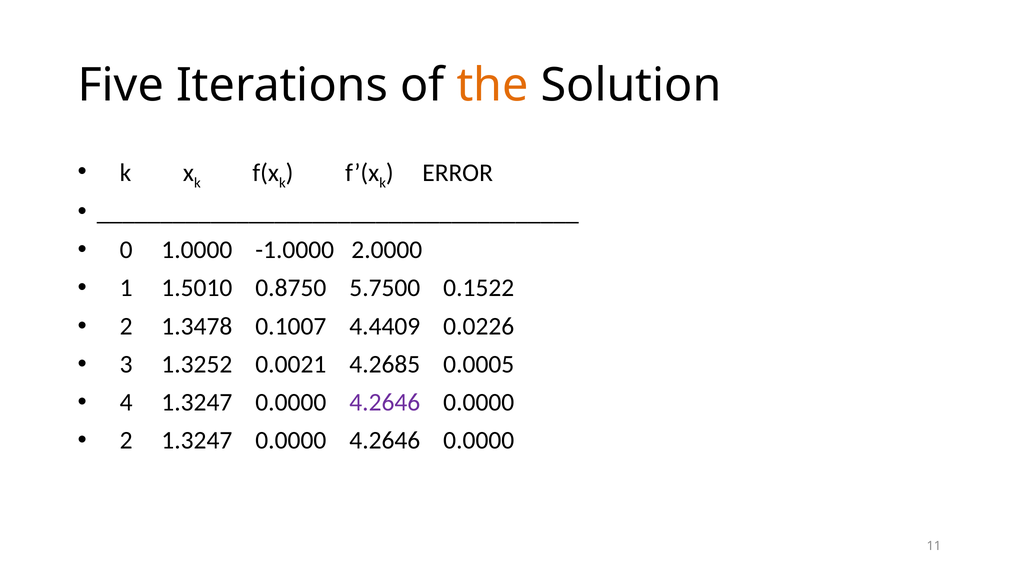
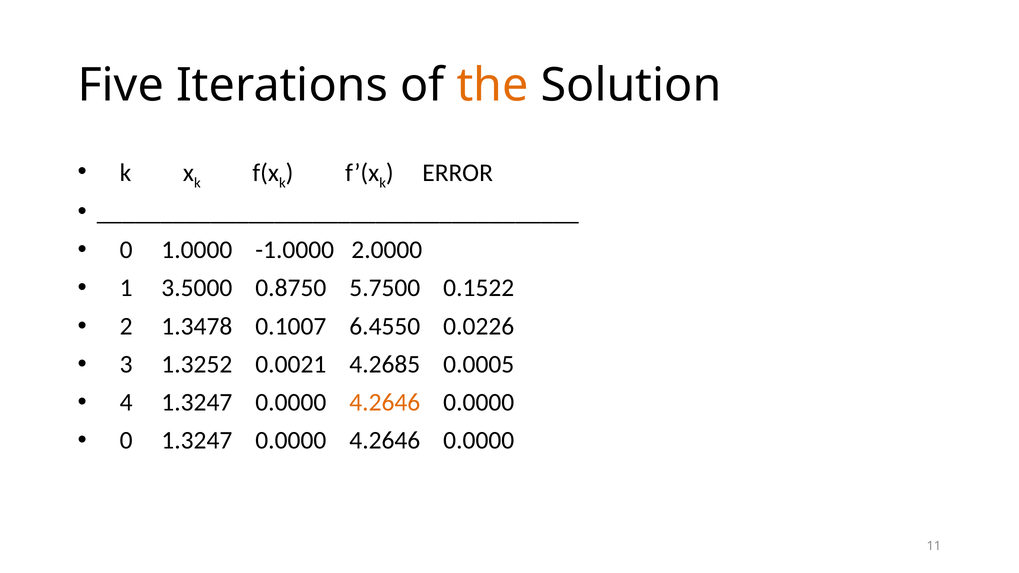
1.5010: 1.5010 -> 3.5000 (197, 288)
4.4409: 4.4409 -> 6.4550 (385, 326)
4.2646 colour: purple -> orange (385, 403)
2: 2 -> 0 (126, 441)
